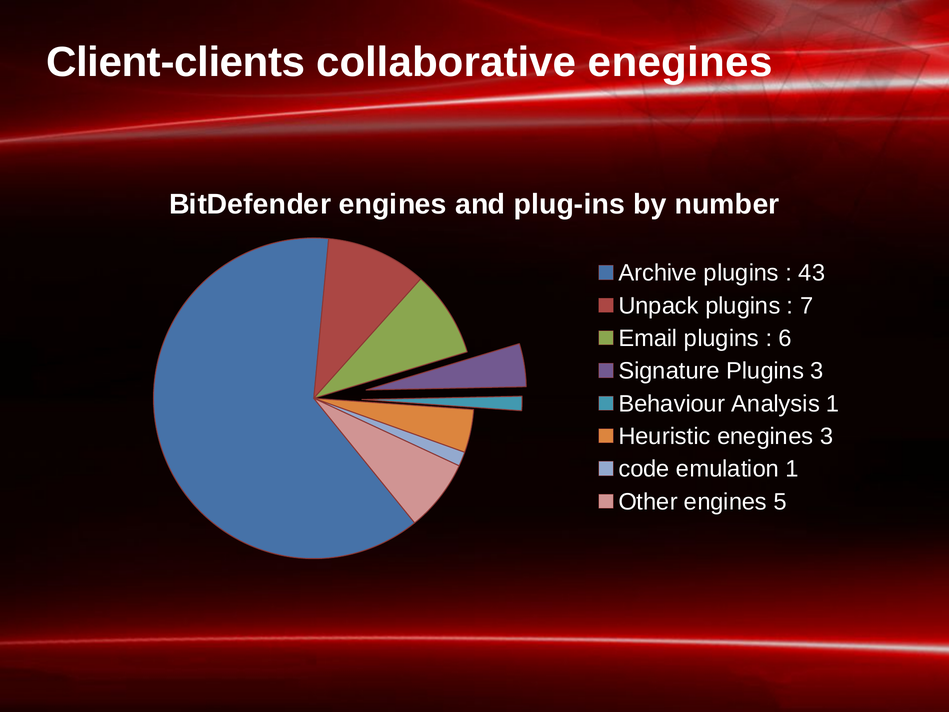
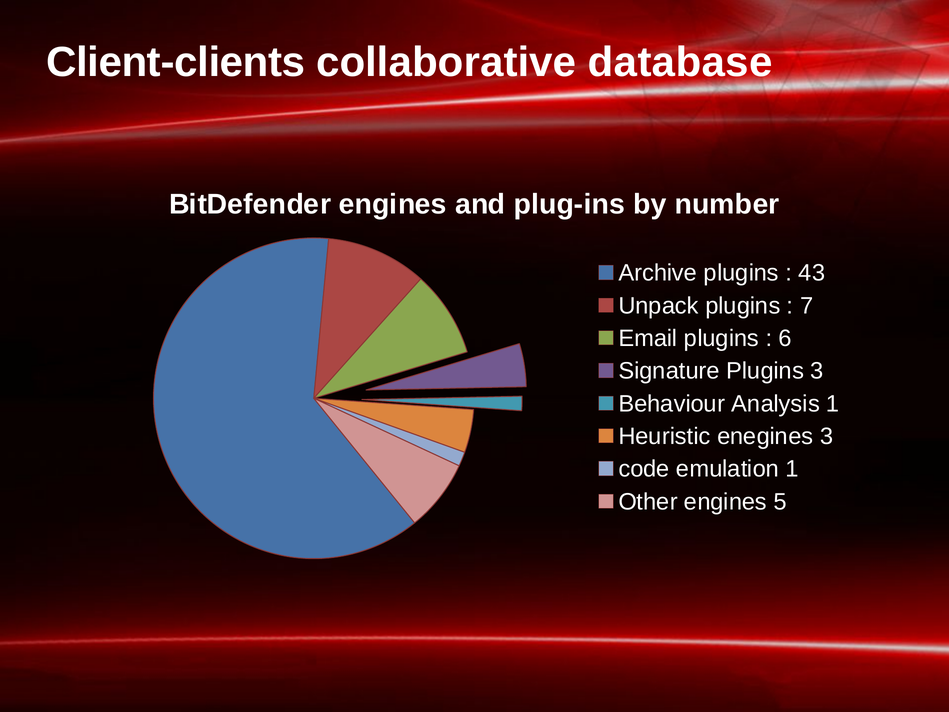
collaborative enegines: enegines -> database (680, 62)
